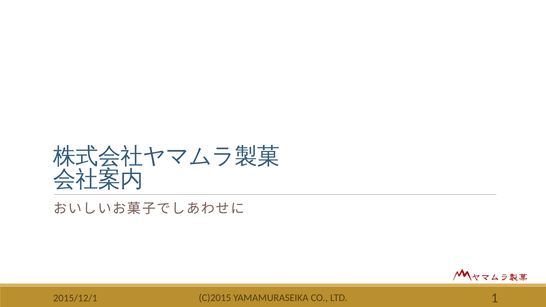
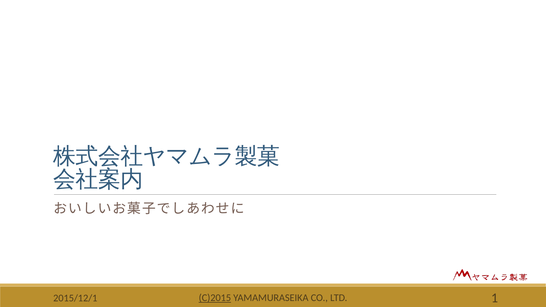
C)2015 underline: none -> present (215, 298)
